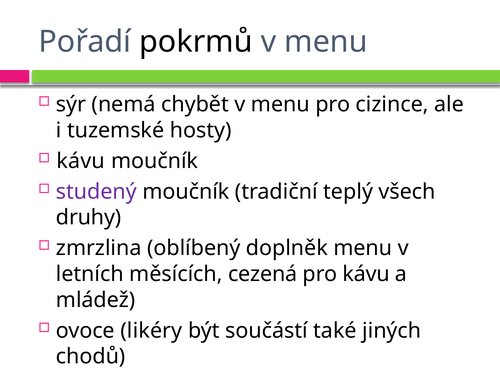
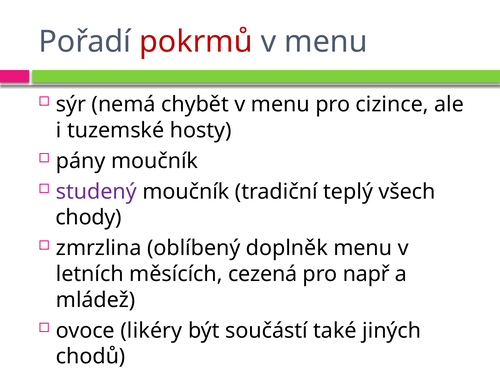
pokrmů colour: black -> red (196, 42)
kávu: kávu -> pány (81, 161)
druhy: druhy -> chody (89, 217)
pro kávu: kávu -> např (366, 274)
